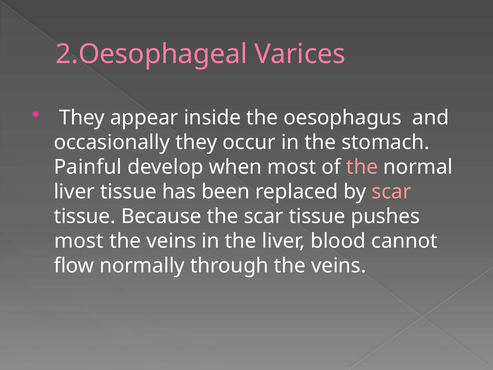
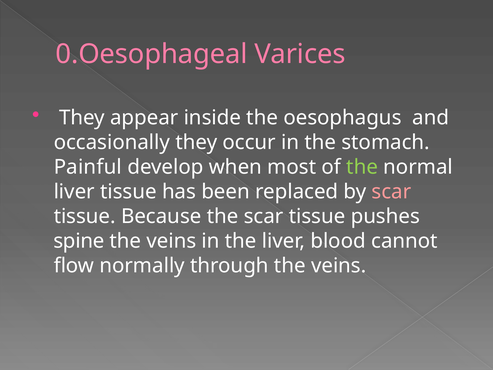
2.Oesophageal: 2.Oesophageal -> 0.Oesophageal (152, 54)
the colour: pink -> light green (362, 167)
most: most -> spine (79, 241)
